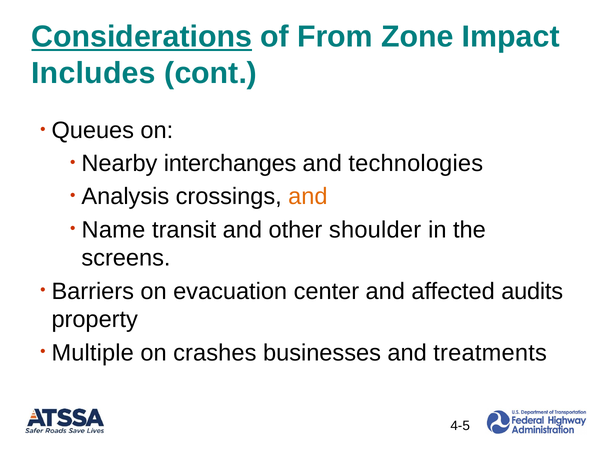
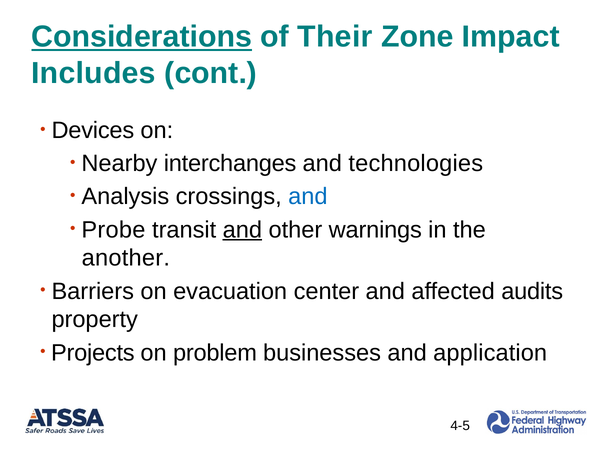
From: From -> Their (335, 37)
Queues: Queues -> Devices (93, 130)
and colour: orange -> blue (308, 196)
Name: Name -> Probe (113, 229)
and underline: none -> present (242, 229)
shoulder: shoulder -> warnings (375, 229)
screens: screens -> another (126, 258)
Multiple: Multiple -> Projects (93, 352)
crashes: crashes -> problem (215, 352)
treatments: treatments -> application (490, 352)
